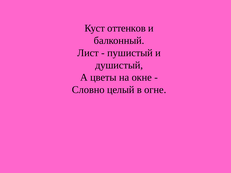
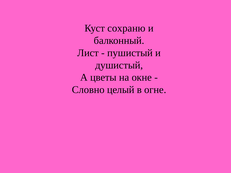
оттенков: оттенков -> сохраню (126, 28)
